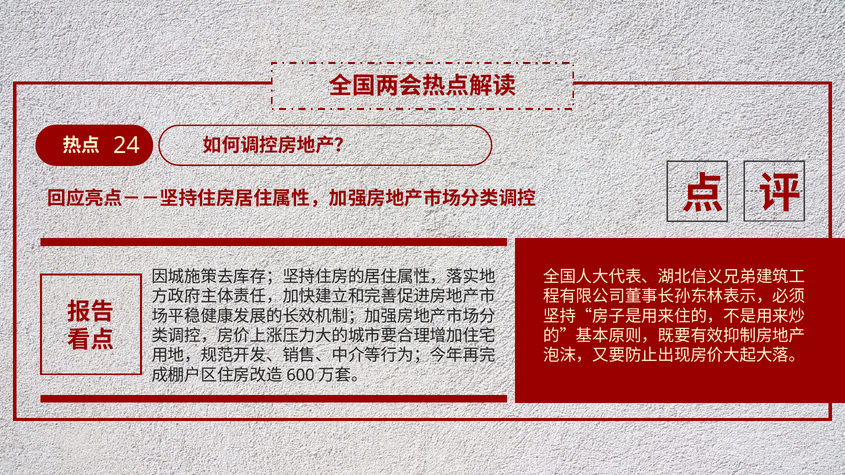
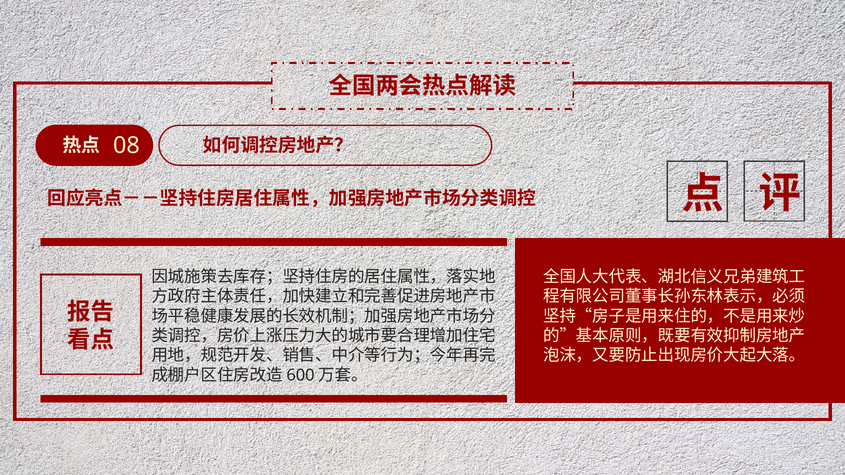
24: 24 -> 08 (126, 146)
